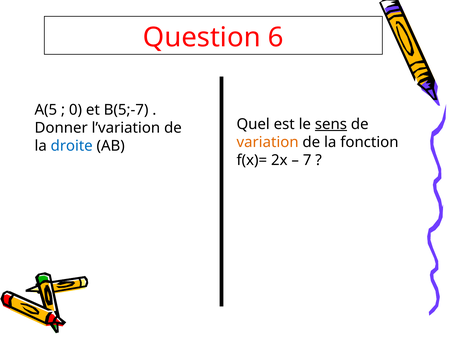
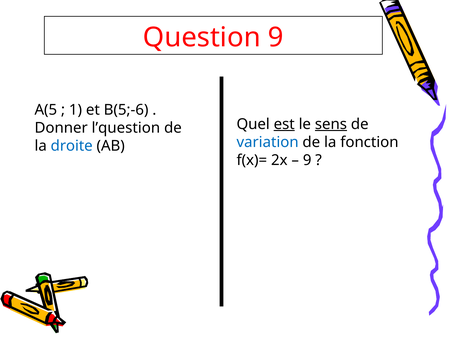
Question 6: 6 -> 9 (276, 38)
0: 0 -> 1 (75, 110)
B(5;-7: B(5;-7 -> B(5;-6 (126, 110)
est underline: none -> present (284, 124)
l’variation: l’variation -> l’question (126, 128)
variation colour: orange -> blue (268, 142)
7: 7 -> 9 (307, 160)
